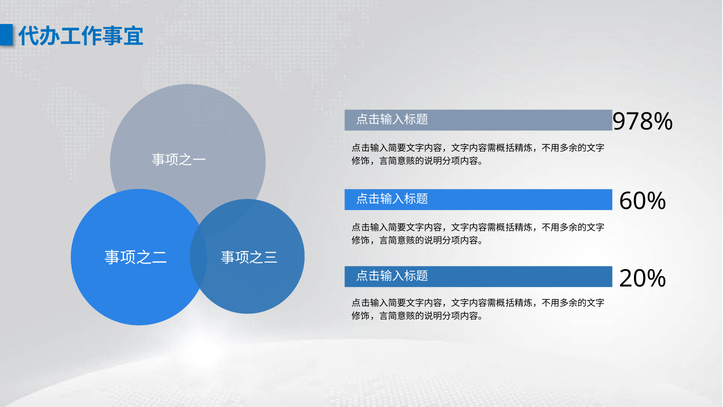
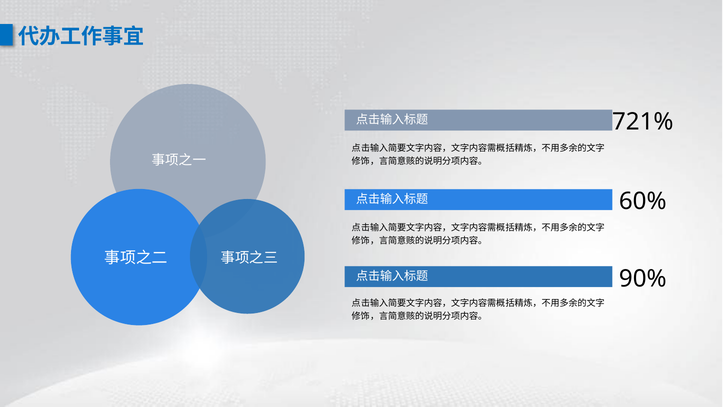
978%: 978% -> 721% (643, 122)
20%: 20% -> 90% (643, 279)
